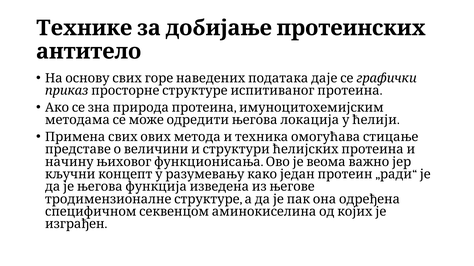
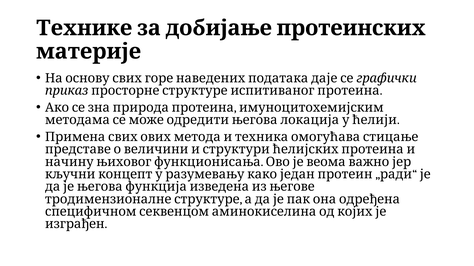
антитело: антитело -> материје (89, 52)
